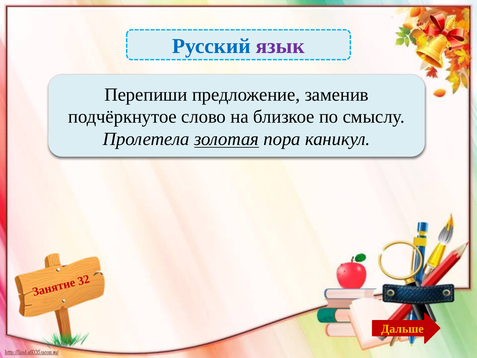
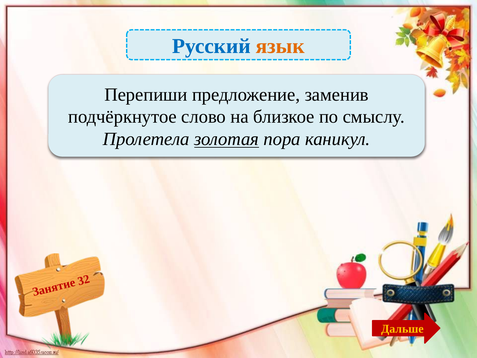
язык colour: purple -> orange (280, 46)
